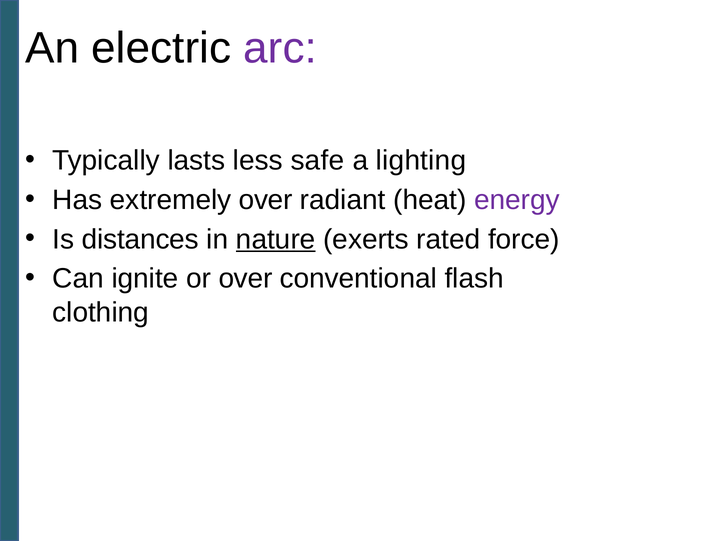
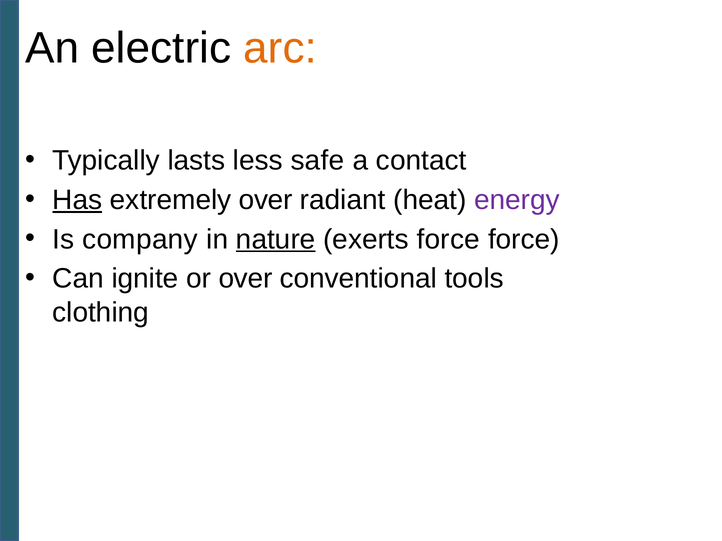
arc colour: purple -> orange (280, 48)
lighting: lighting -> contact (421, 161)
Has underline: none -> present (77, 200)
distances: distances -> company (140, 239)
exerts rated: rated -> force (448, 239)
flash: flash -> tools (474, 279)
